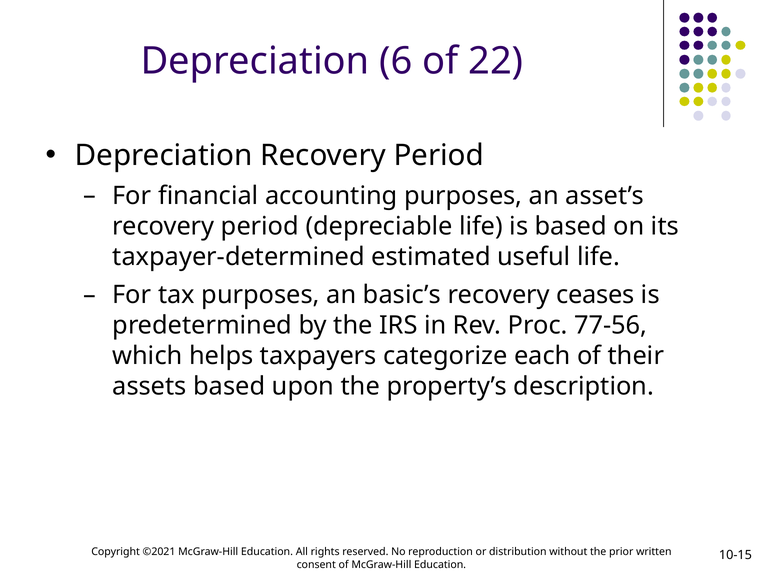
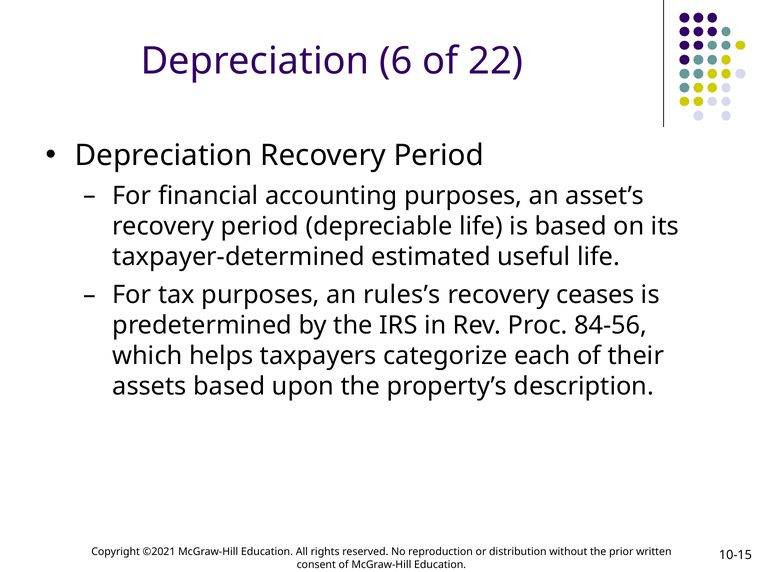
basic’s: basic’s -> rules’s (402, 295)
77-56: 77-56 -> 84-56 (611, 325)
